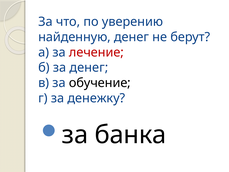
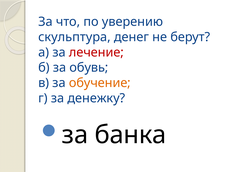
найденную: найденную -> скульптура (74, 37)
за денег: денег -> обувь (89, 68)
обучение colour: black -> orange (100, 83)
